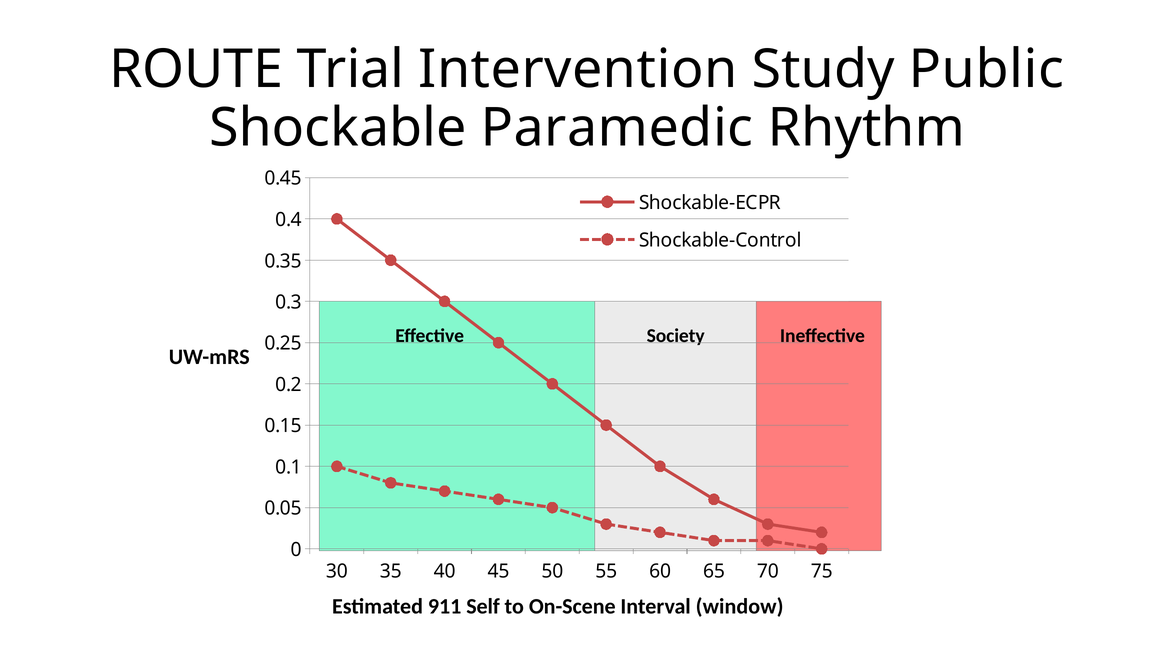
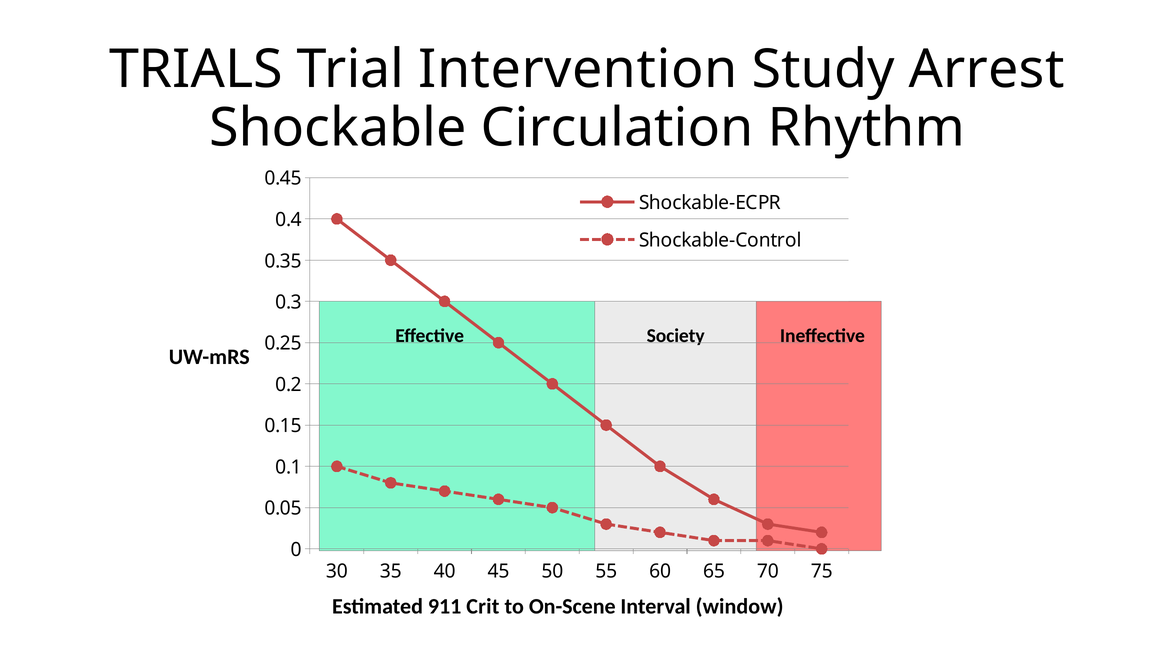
ROUTE: ROUTE -> TRIALS (196, 70)
Public: Public -> Arrest (987, 70)
Paramedic: Paramedic -> Circulation (617, 128)
Self: Self -> Crit (483, 607)
